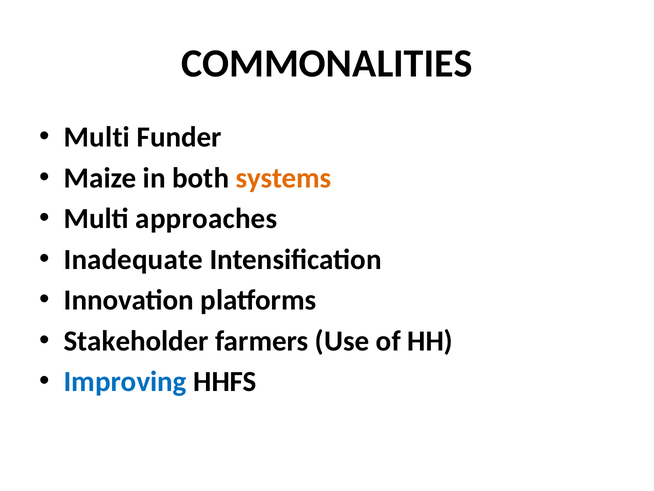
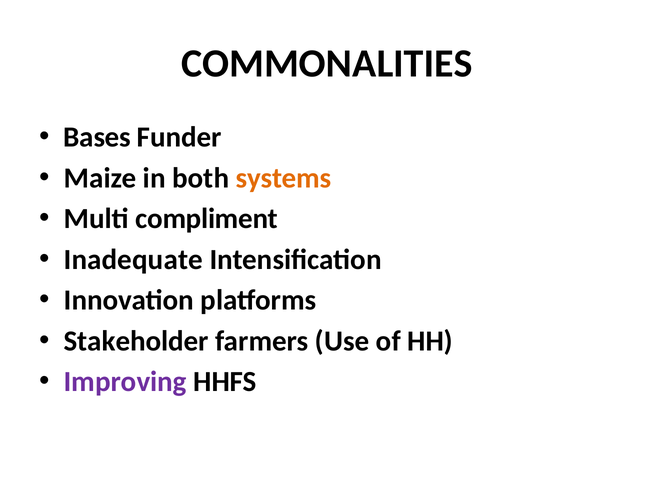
Multi: Multi -> Bases (97, 137)
approaches: approaches -> compliment (207, 219)
Improving colour: blue -> purple (125, 381)
